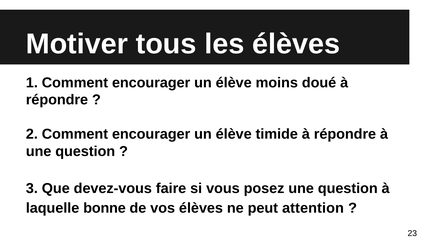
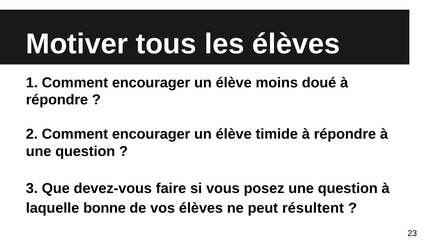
attention: attention -> résultent (313, 209)
